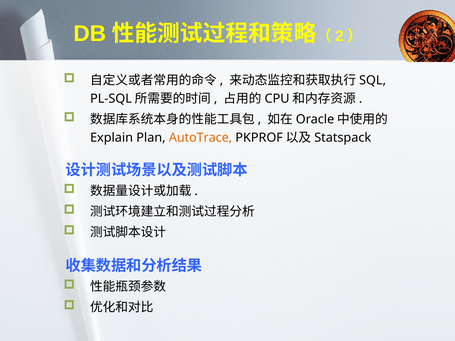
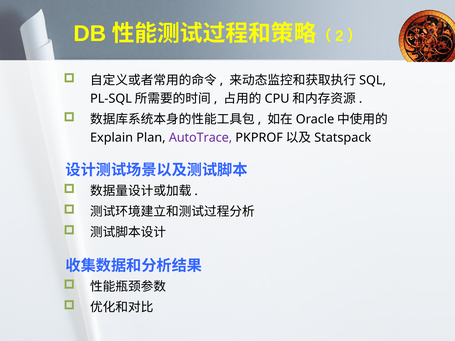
AutoTrace colour: orange -> purple (200, 138)
